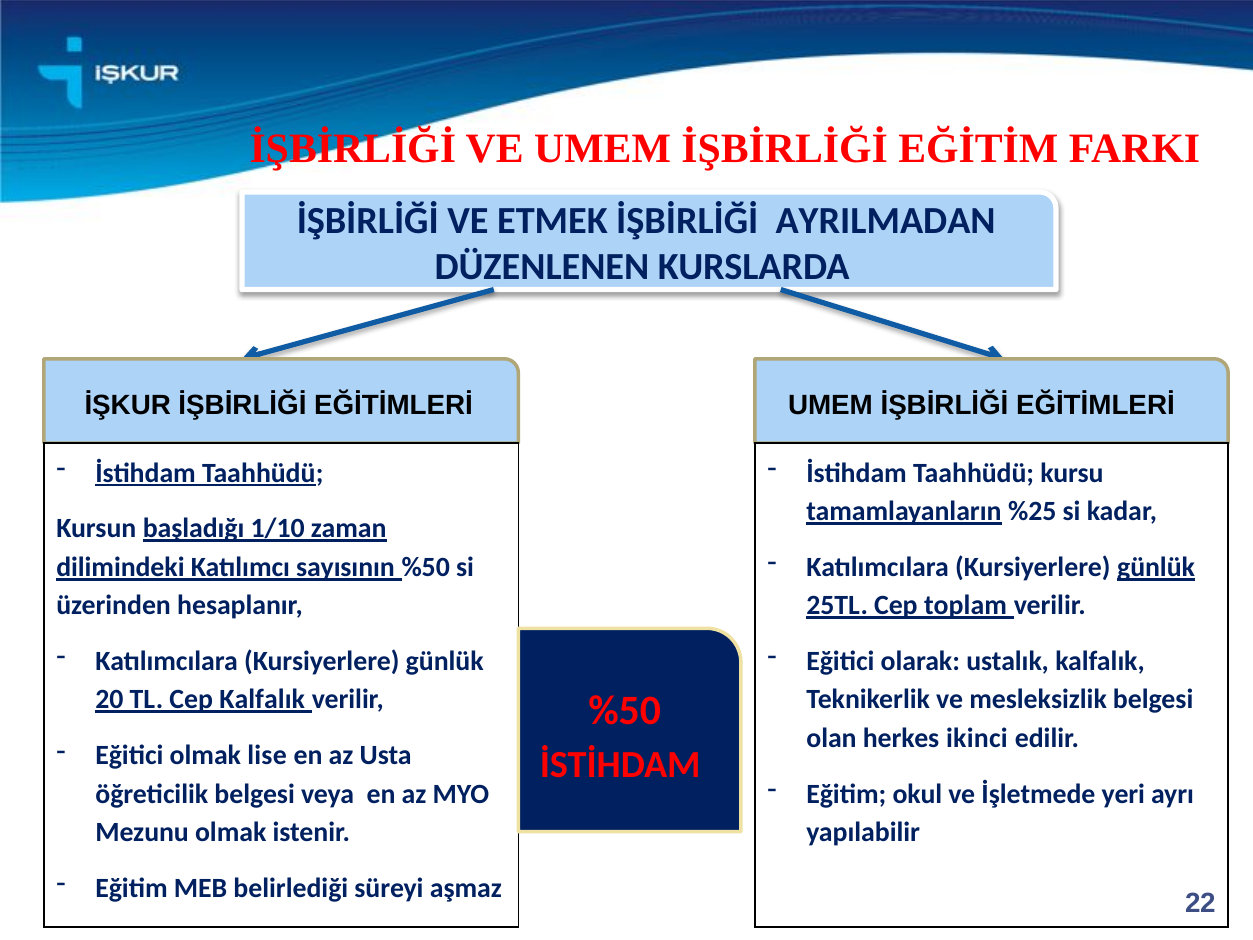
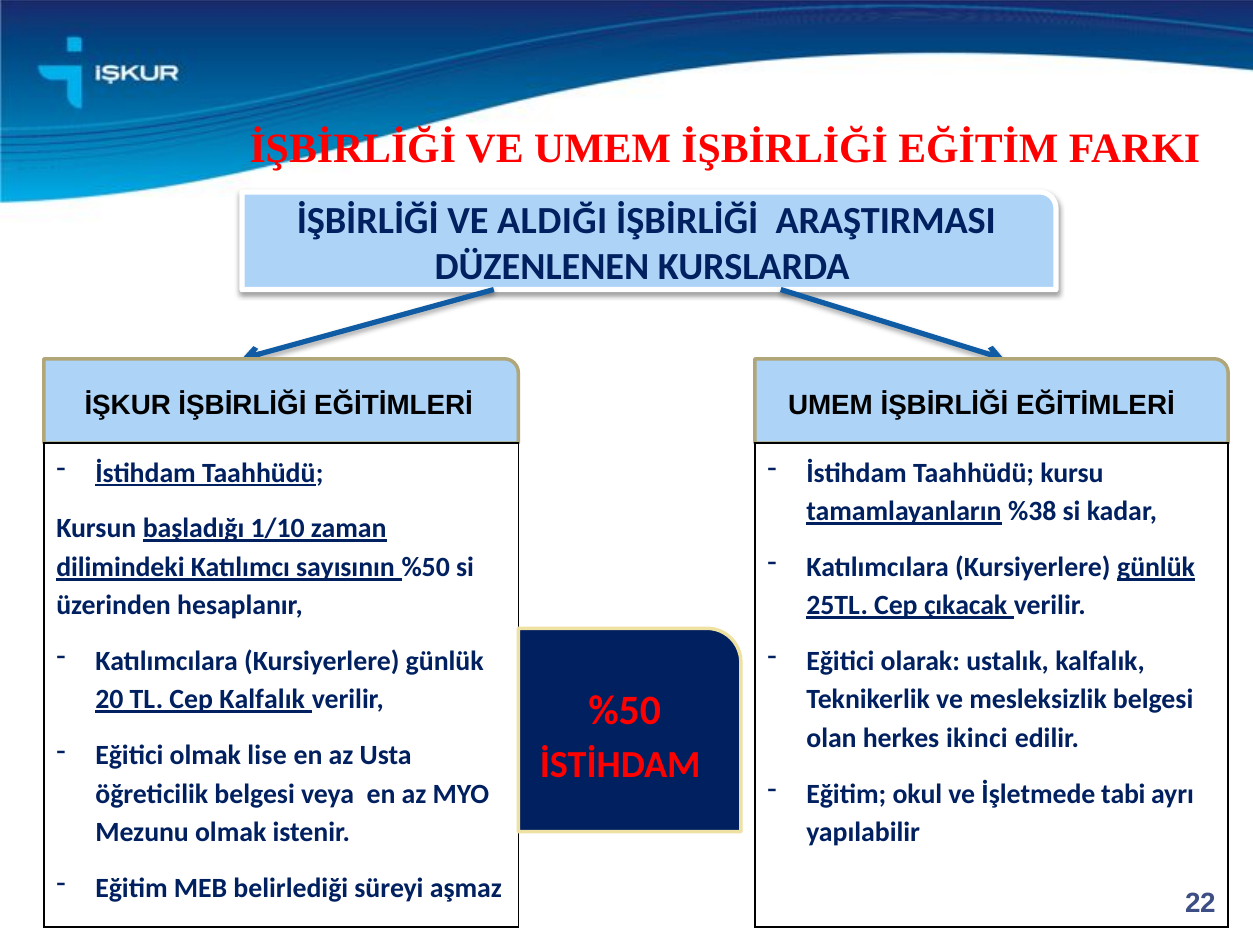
ETMEK: ETMEK -> ALDIĞI (552, 220)
AYRILMADAN: AYRILMADAN -> ARAŞTIRMASI (886, 220)
%25: %25 -> %38 (1032, 511)
toplam: toplam -> çıkacak (966, 605)
yeri: yeri -> tabi (1123, 794)
